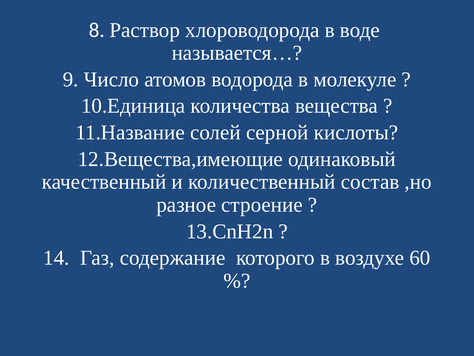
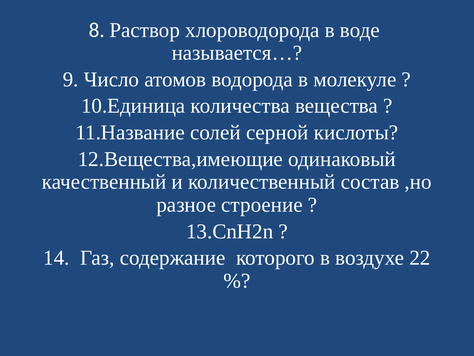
60: 60 -> 22 (420, 258)
